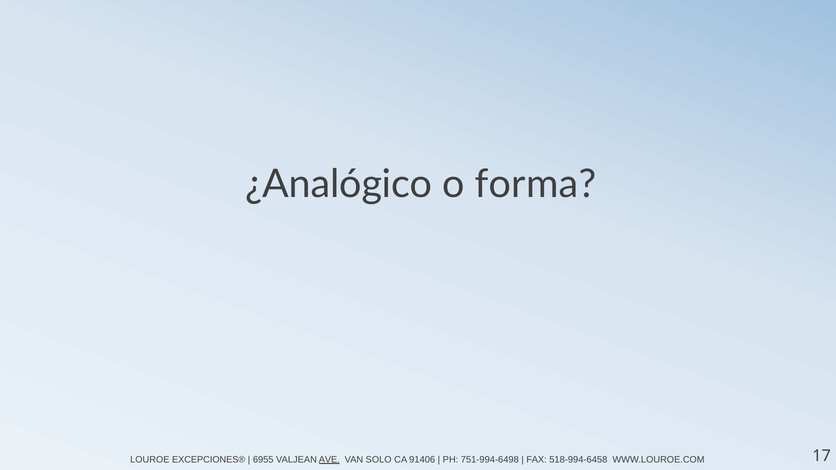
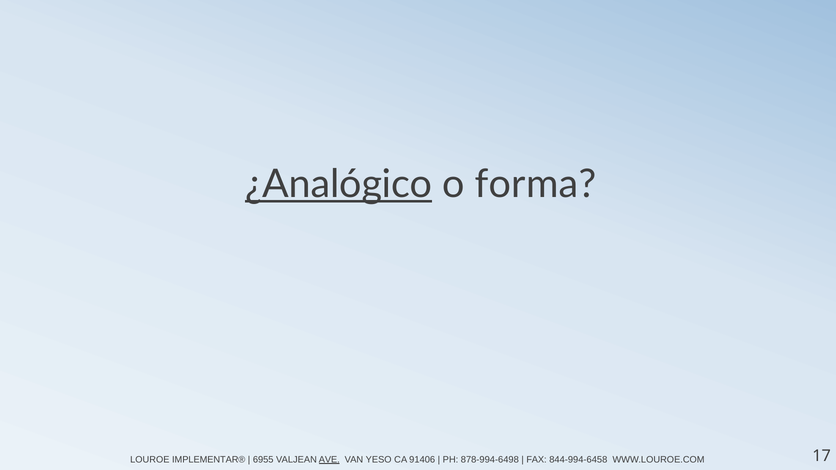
¿Analógico underline: none -> present (339, 184)
EXCEPCIONES®: EXCEPCIONES® -> IMPLEMENTAR® (209, 460)
SOLO: SOLO -> YESO (379, 460)
751-994-6498: 751-994-6498 -> 878-994-6498 (490, 460)
518-994-6458: 518-994-6458 -> 844-994-6458 (578, 460)
